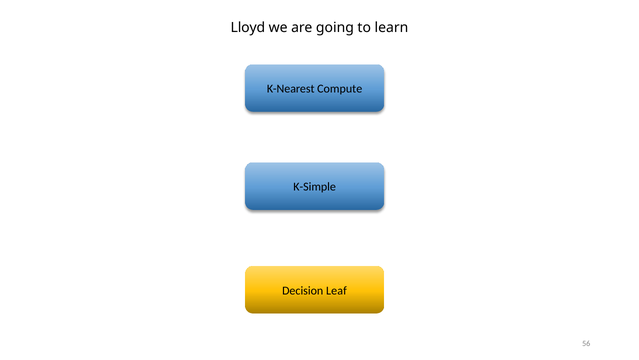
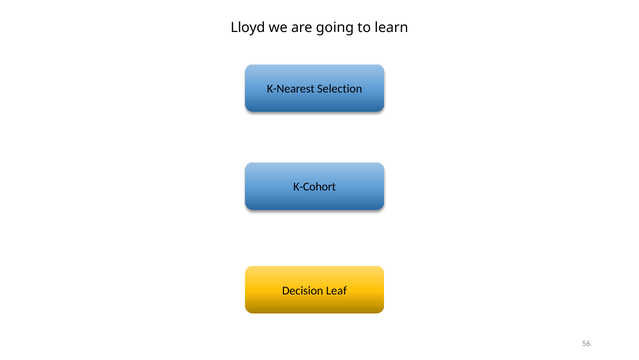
Compute: Compute -> Selection (340, 89)
K-Simple: K-Simple -> K-Cohort (315, 187)
